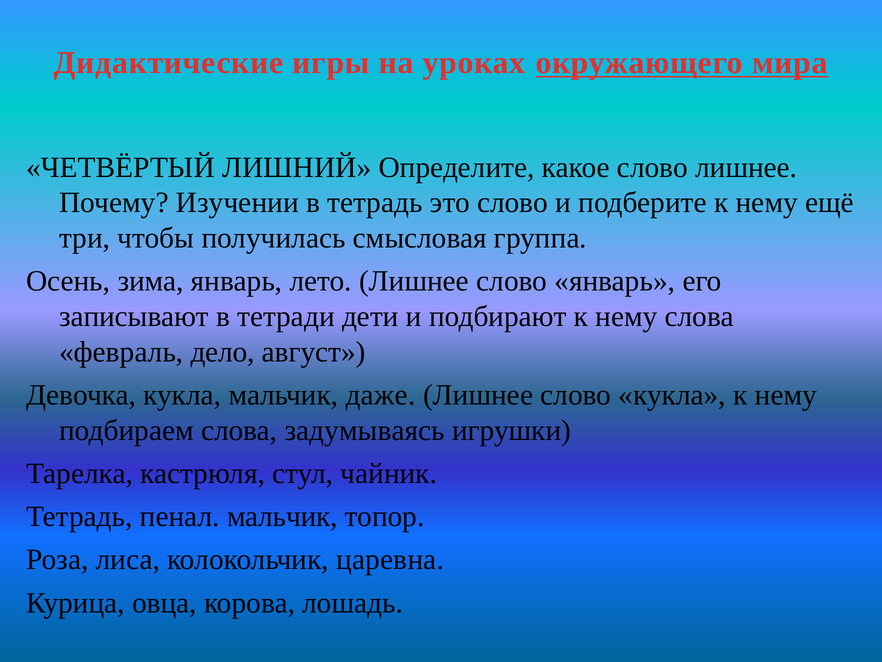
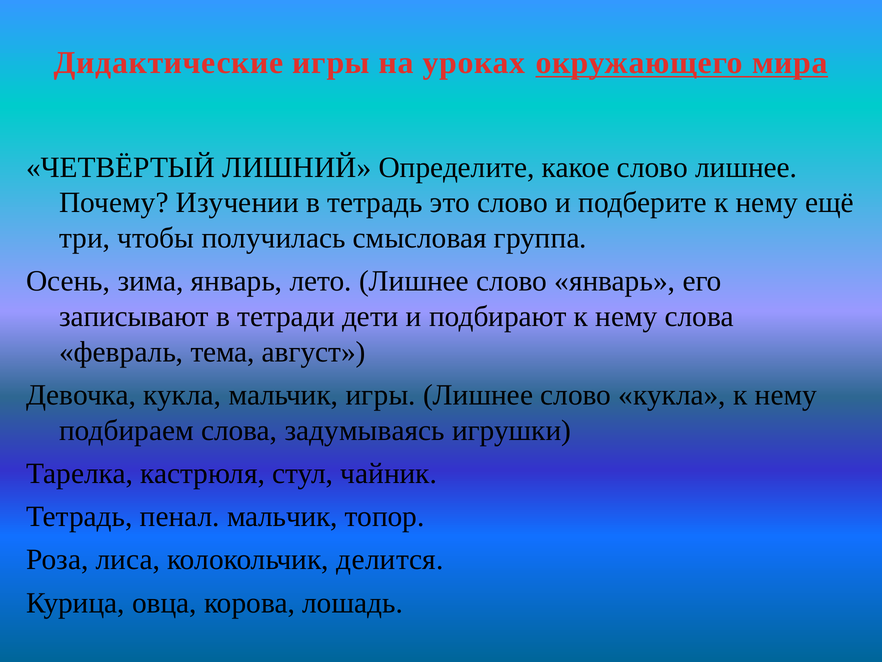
дело: дело -> тема (223, 352)
мальчик даже: даже -> игры (381, 395)
царевна: царевна -> делится (390, 559)
